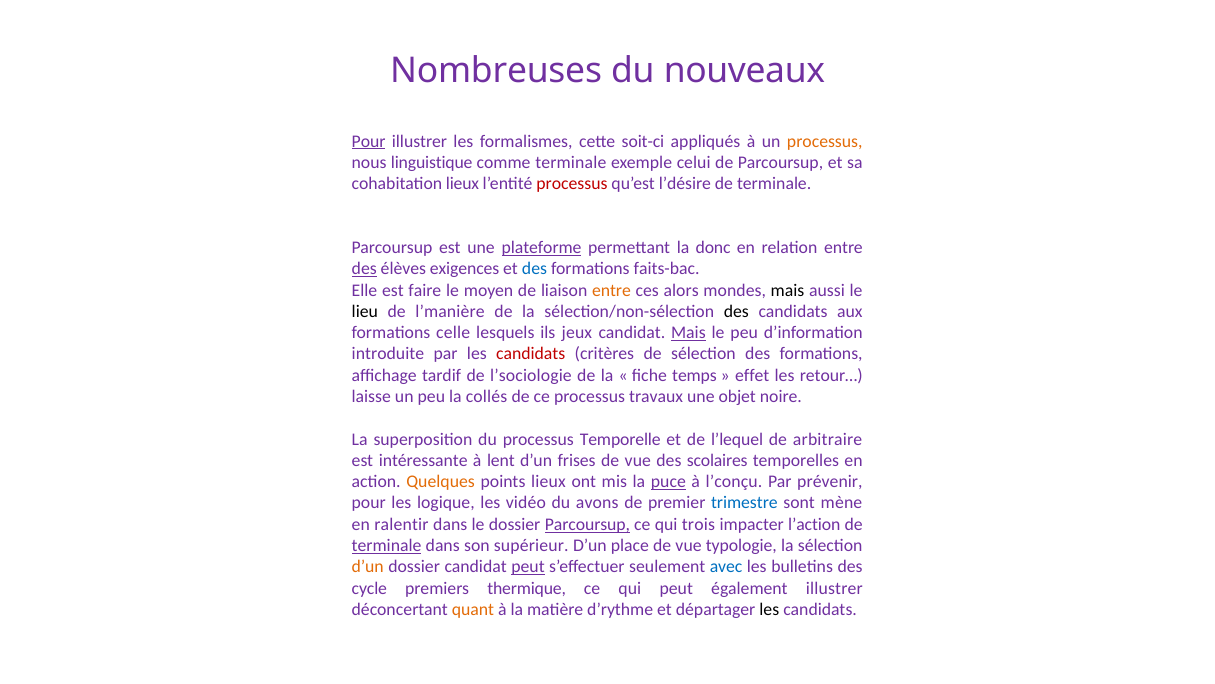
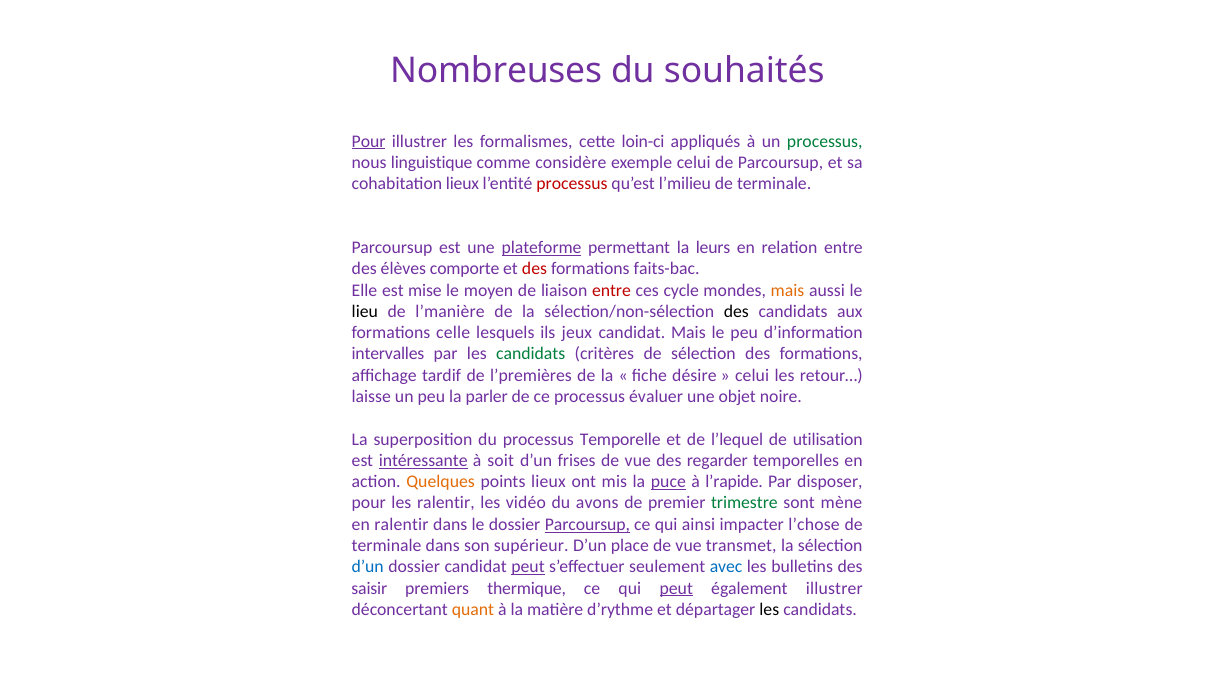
nouveaux: nouveaux -> souhaités (744, 70)
soit-ci: soit-ci -> loin-ci (643, 141)
processus colour: orange -> green (825, 141)
comme terminale: terminale -> considère (571, 162)
l’désire: l’désire -> l’milieu (685, 184)
donc: donc -> leurs (713, 247)
des underline: present -> none (364, 269)
exigences: exigences -> comporte (465, 269)
des colour: blue -> red (534, 269)
faire: faire -> mise (425, 290)
entre colour: orange -> red (611, 290)
alors: alors -> cycle (681, 290)
mais colour: black -> orange (787, 290)
Mais underline: present -> none (688, 333)
introduite: introduite -> intervalles (388, 354)
candidats colour: red -> green (531, 354)
l’sociologie: l’sociologie -> l’premières (531, 375)
temps: temps -> désire (694, 375)
effet: effet -> celui (752, 375)
collés: collés -> parler (487, 396)
travaux: travaux -> évaluer (656, 396)
arbitraire: arbitraire -> utilisation (828, 439)
intéressante underline: none -> present (423, 460)
lent: lent -> soit (501, 460)
scolaires: scolaires -> regarder (717, 460)
l’conçu: l’conçu -> l’rapide (734, 481)
prévenir: prévenir -> disposer (830, 481)
les logique: logique -> ralentir (446, 503)
trimestre colour: blue -> green (744, 503)
trois: trois -> ainsi (699, 524)
l’action: l’action -> l’chose (814, 524)
terminale underline: present -> none (387, 545)
typologie: typologie -> transmet (741, 545)
d’un colour: orange -> blue (368, 567)
cycle: cycle -> saisir (369, 588)
peut underline: none -> present (676, 588)
